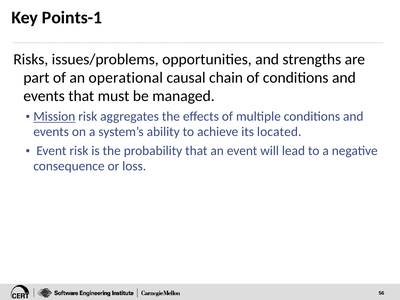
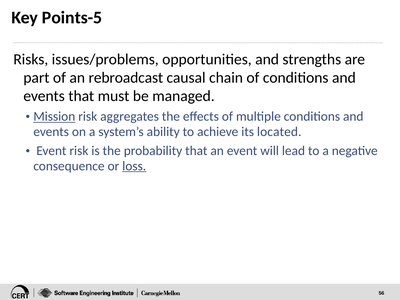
Points-1: Points-1 -> Points-5 (72, 18)
operational: operational -> rebroadcast (126, 78)
loss underline: none -> present (134, 166)
